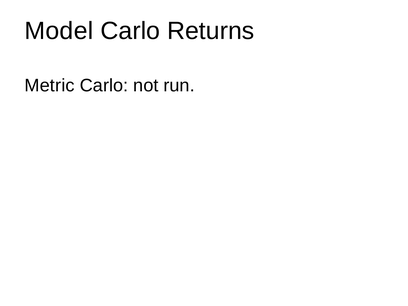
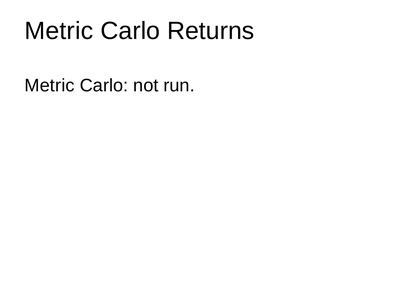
Model: Model -> Metric (59, 31)
